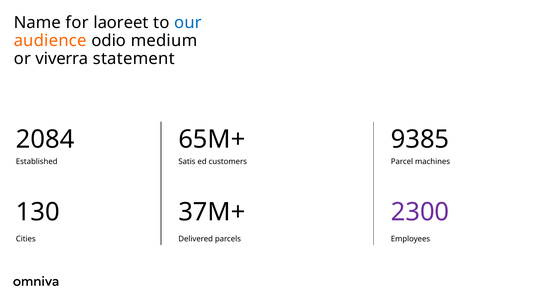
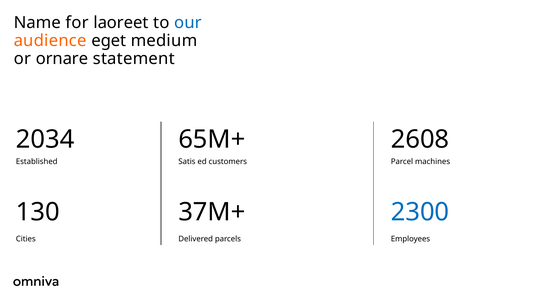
odio: odio -> eget (109, 41)
viverra: viverra -> ornare (62, 59)
2084: 2084 -> 2034 (45, 139)
9385: 9385 -> 2608 (420, 139)
2300 colour: purple -> blue (420, 212)
